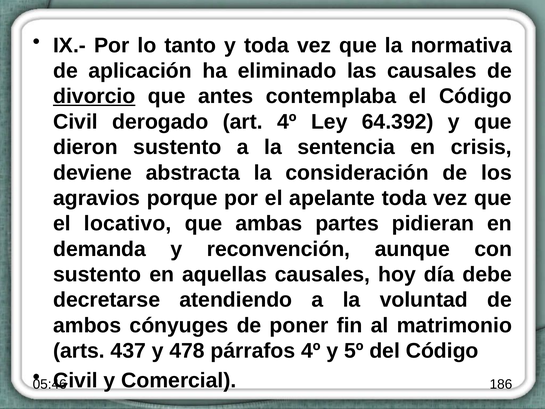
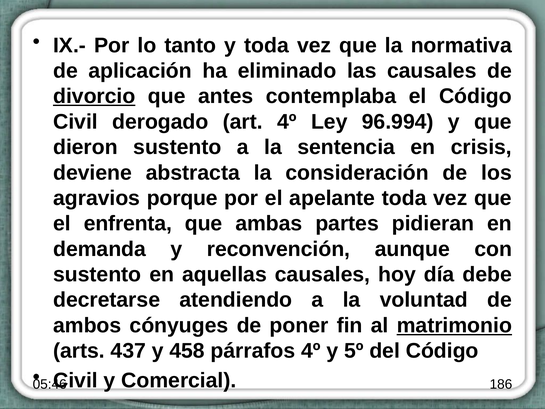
64.392: 64.392 -> 96.994 (398, 122)
locativo: locativo -> enfrenta (128, 223)
matrimonio underline: none -> present (454, 325)
478: 478 -> 458 (187, 351)
